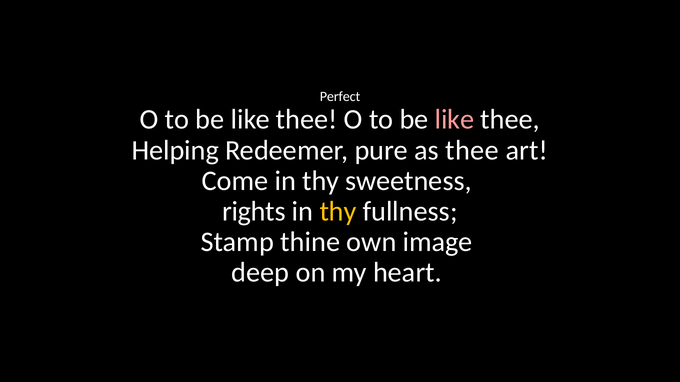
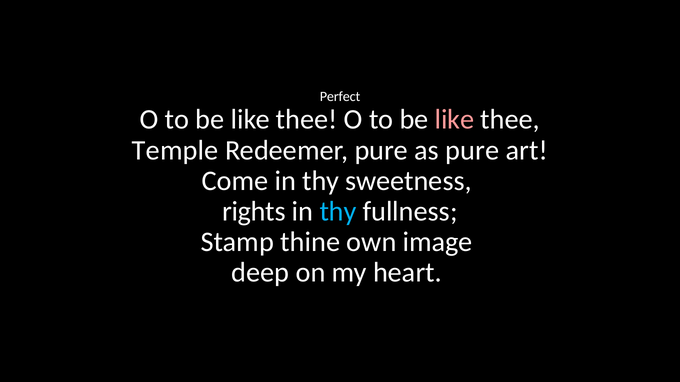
Helping: Helping -> Temple (175, 150)
as thee: thee -> pure (472, 150)
thy colour: yellow -> light blue (338, 212)
